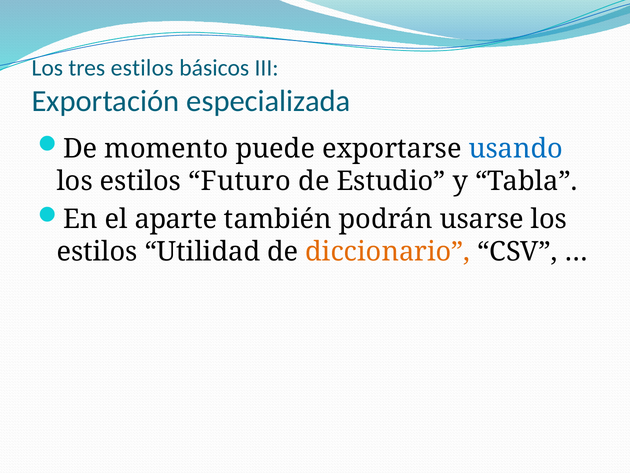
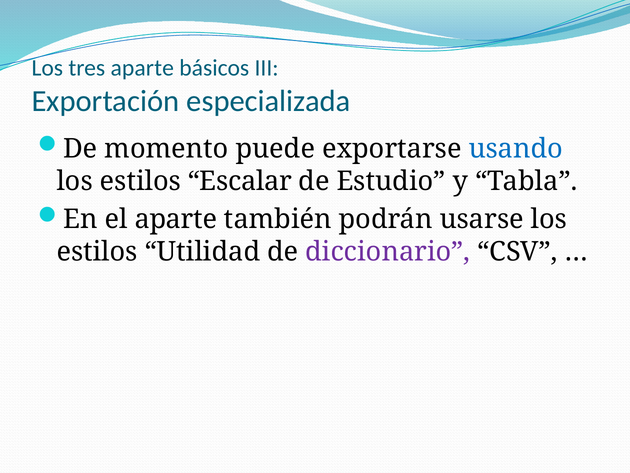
tres estilos: estilos -> aparte (142, 68)
Futuro: Futuro -> Escalar (240, 181)
diccionario colour: orange -> purple (388, 252)
